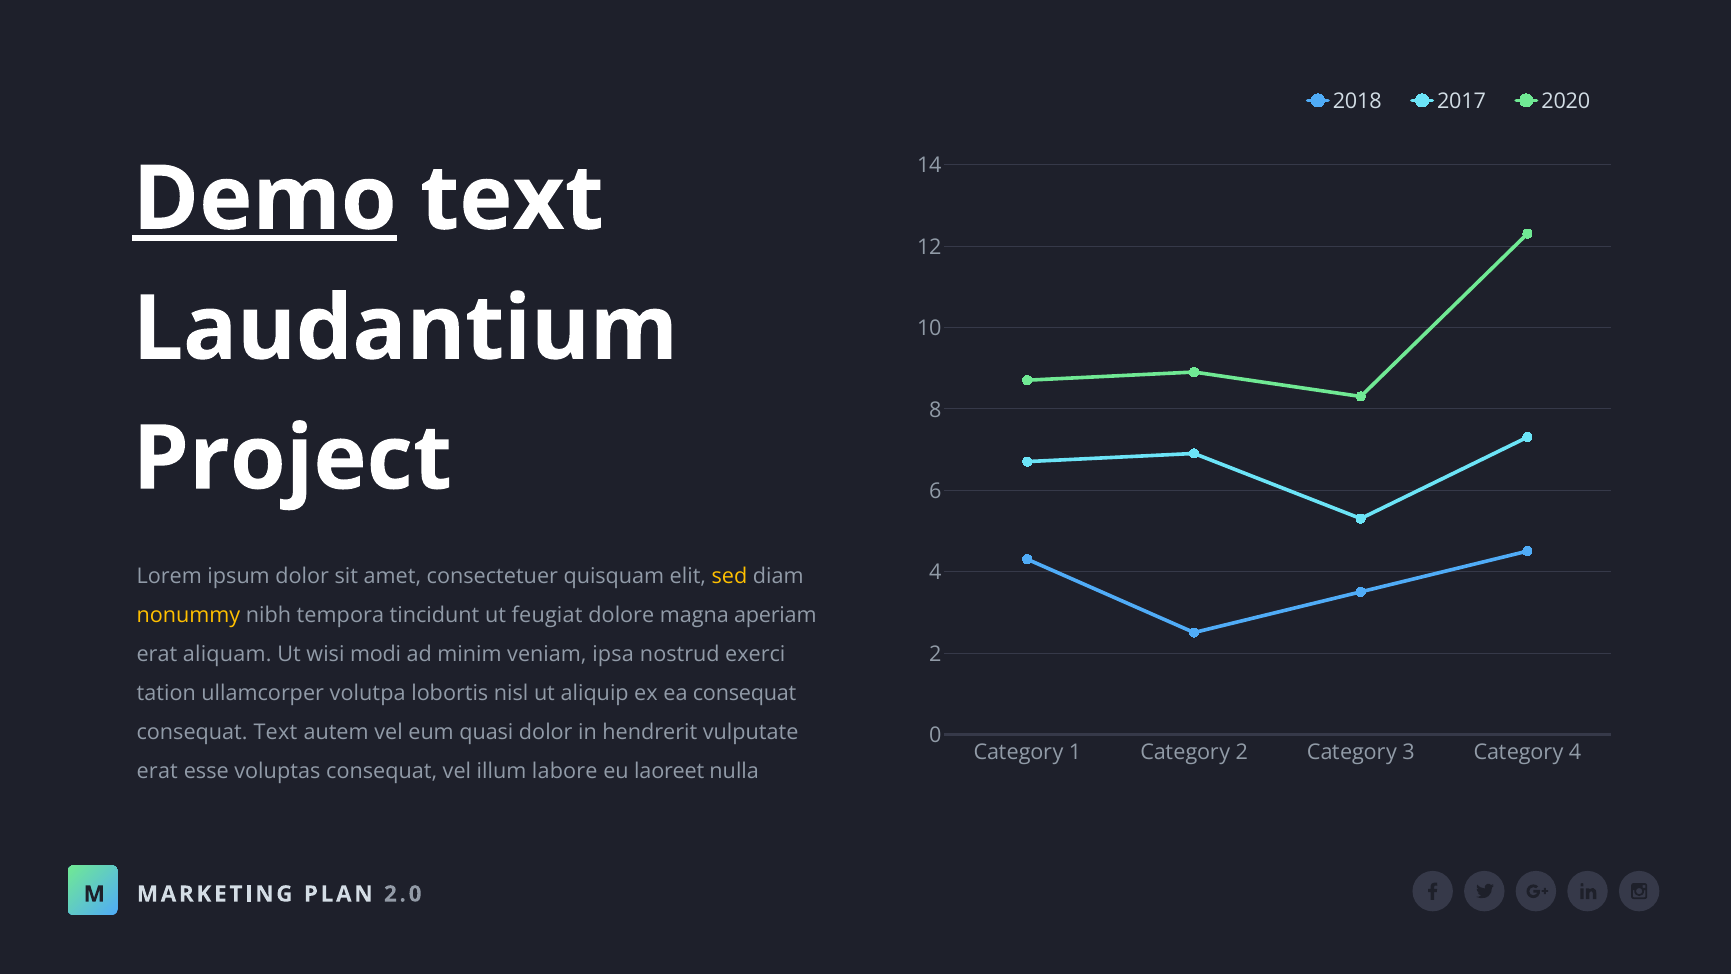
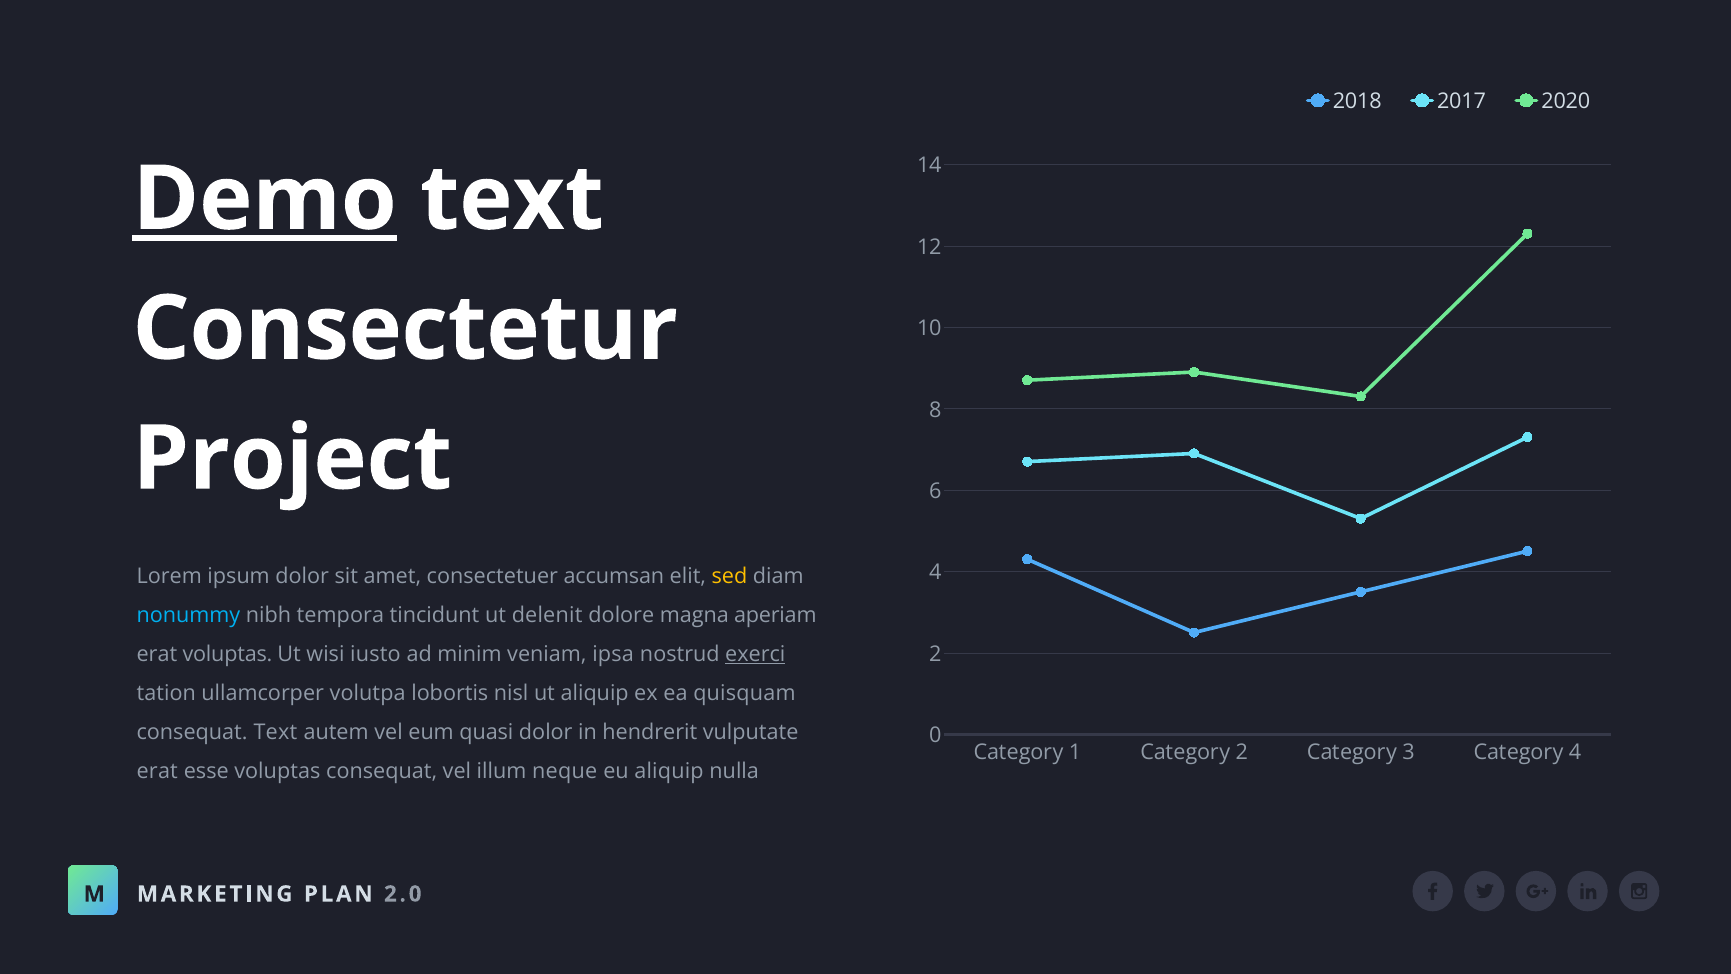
Laudantium: Laudantium -> Consectetur (405, 329)
quisquam: quisquam -> accumsan (614, 576)
nonummy colour: yellow -> light blue (188, 615)
feugiat: feugiat -> delenit (547, 615)
erat aliquam: aliquam -> voluptas (227, 654)
modi: modi -> iusto (375, 654)
exerci underline: none -> present (755, 654)
ea consequat: consequat -> quisquam (744, 693)
labore: labore -> neque (565, 771)
eu laoreet: laoreet -> aliquip (669, 771)
